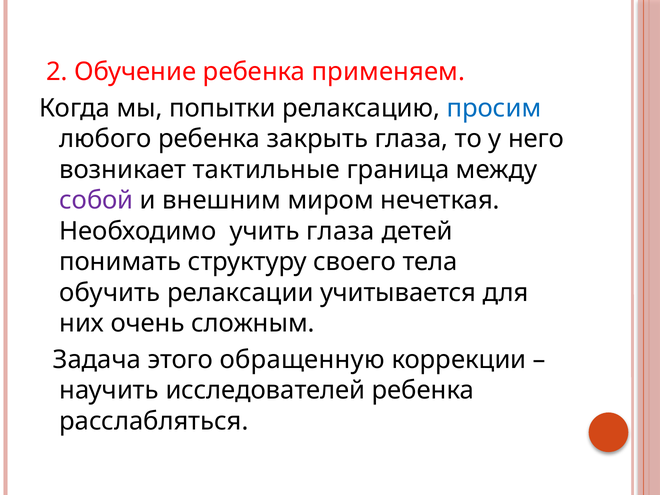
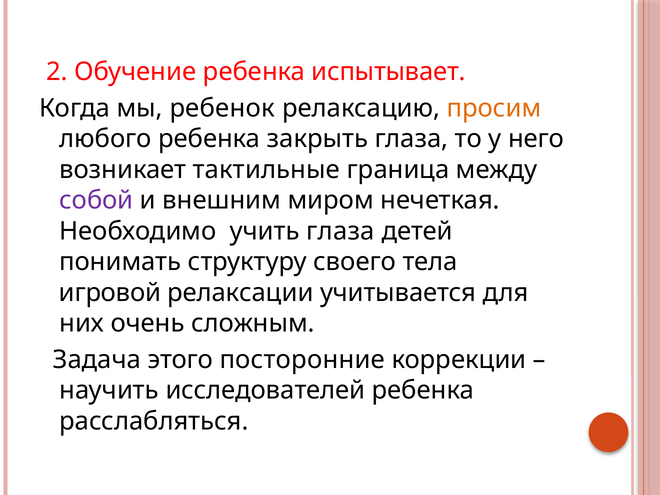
применяем: применяем -> испытывает (389, 72)
попытки: попытки -> ребенок (222, 108)
просим colour: blue -> orange (494, 108)
обучить: обучить -> игровой (110, 293)
обращенную: обращенную -> посторонние (302, 360)
